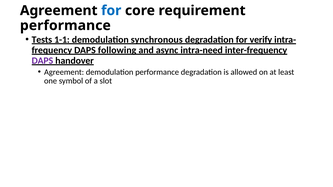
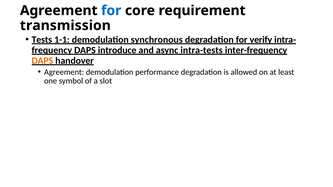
performance: performance -> transmission (65, 26)
following: following -> introduce (117, 50)
intra-need: intra-need -> intra-tests (202, 50)
DAPS colour: purple -> orange (42, 61)
